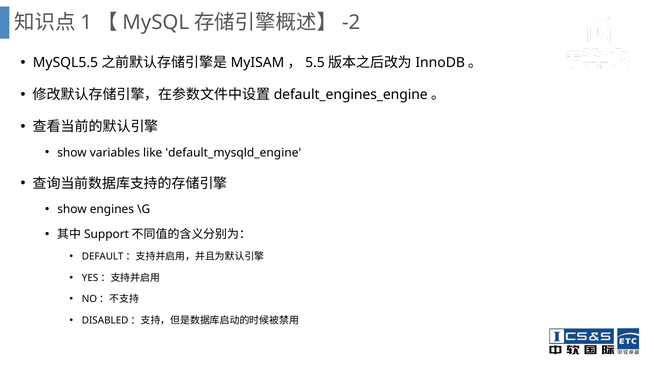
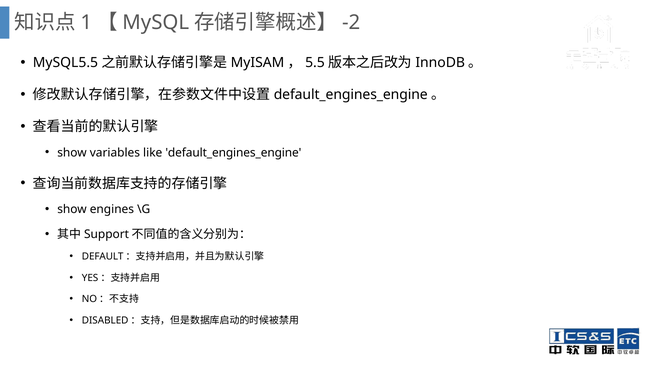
like default_mysqld_engine: default_mysqld_engine -> default_engines_engine (233, 153)
